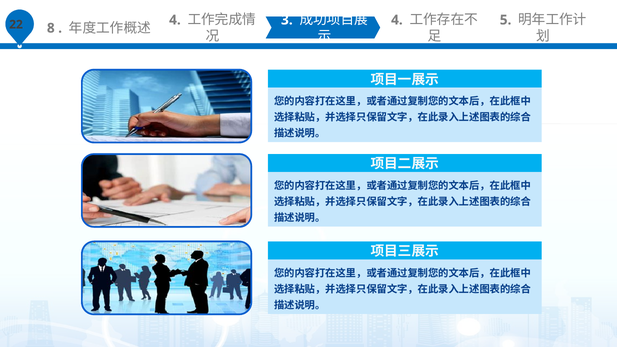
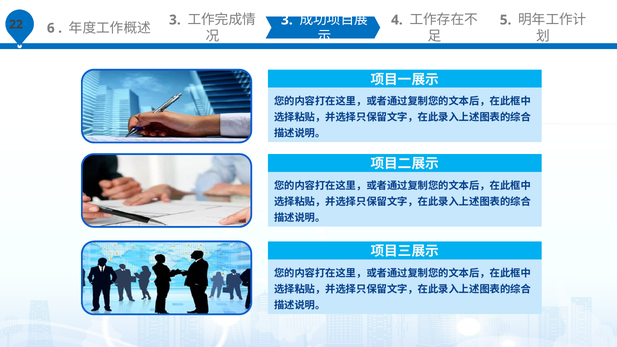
8: 8 -> 6 (51, 28)
4: 4 -> 3 (175, 20)
